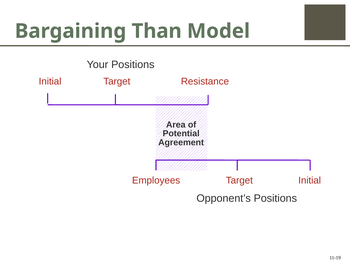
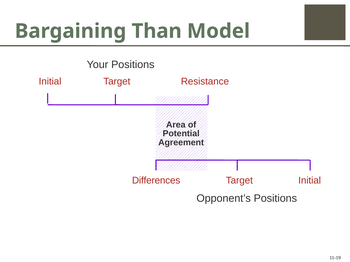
Employees: Employees -> Differences (156, 181)
